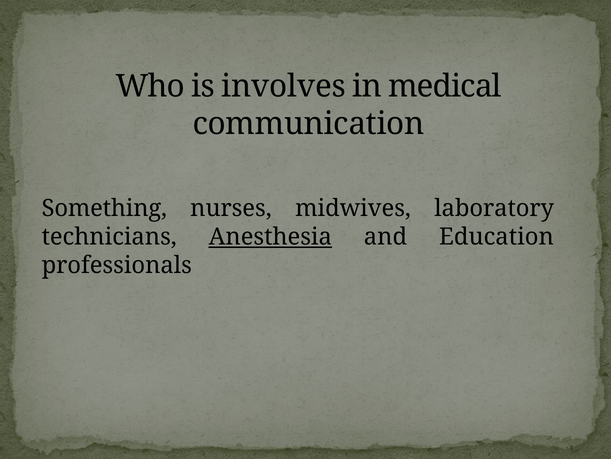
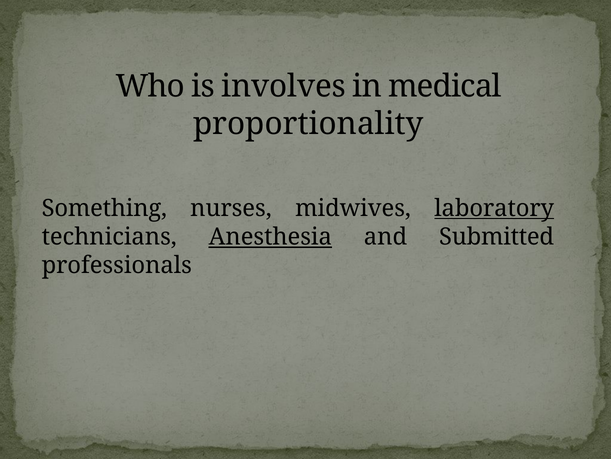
communication: communication -> proportionality (308, 124)
laboratory underline: none -> present (494, 208)
Education: Education -> Submitted (497, 236)
